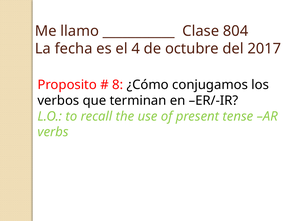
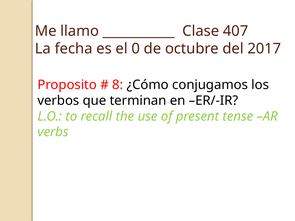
804: 804 -> 407 (236, 31)
4: 4 -> 0 (136, 49)
